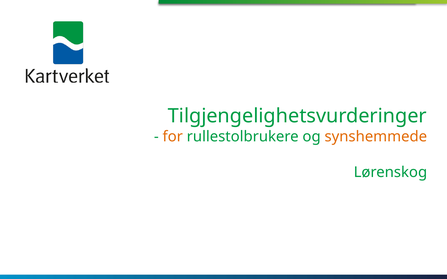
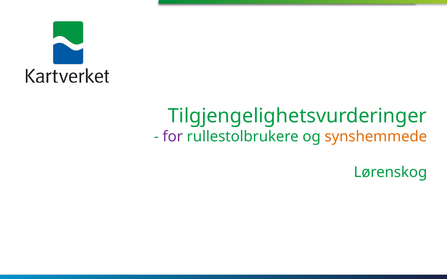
for colour: orange -> purple (173, 137)
